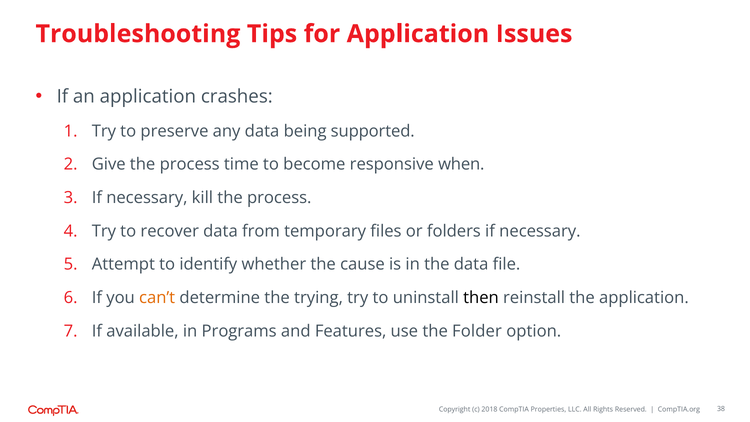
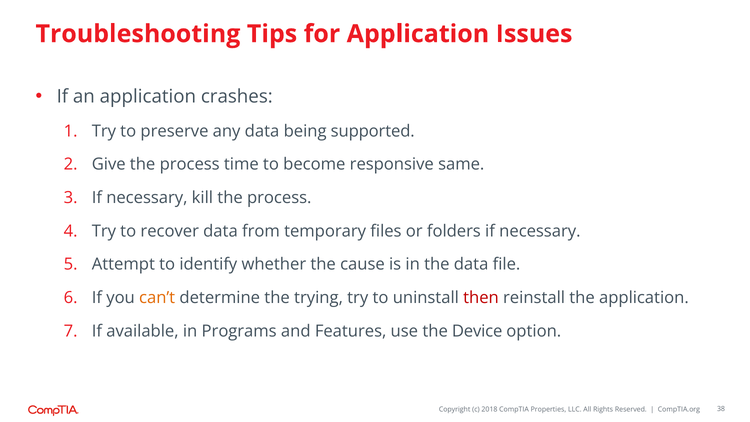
when: when -> same (461, 164)
then colour: black -> red (481, 298)
Folder: Folder -> Device (477, 331)
